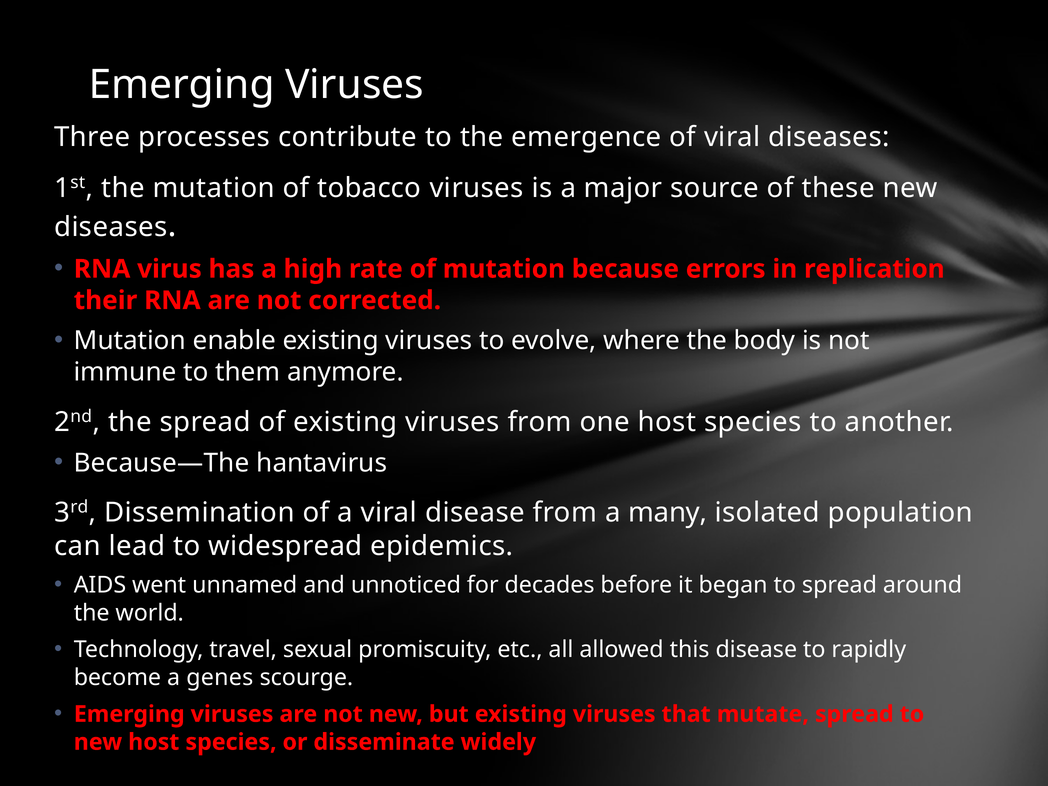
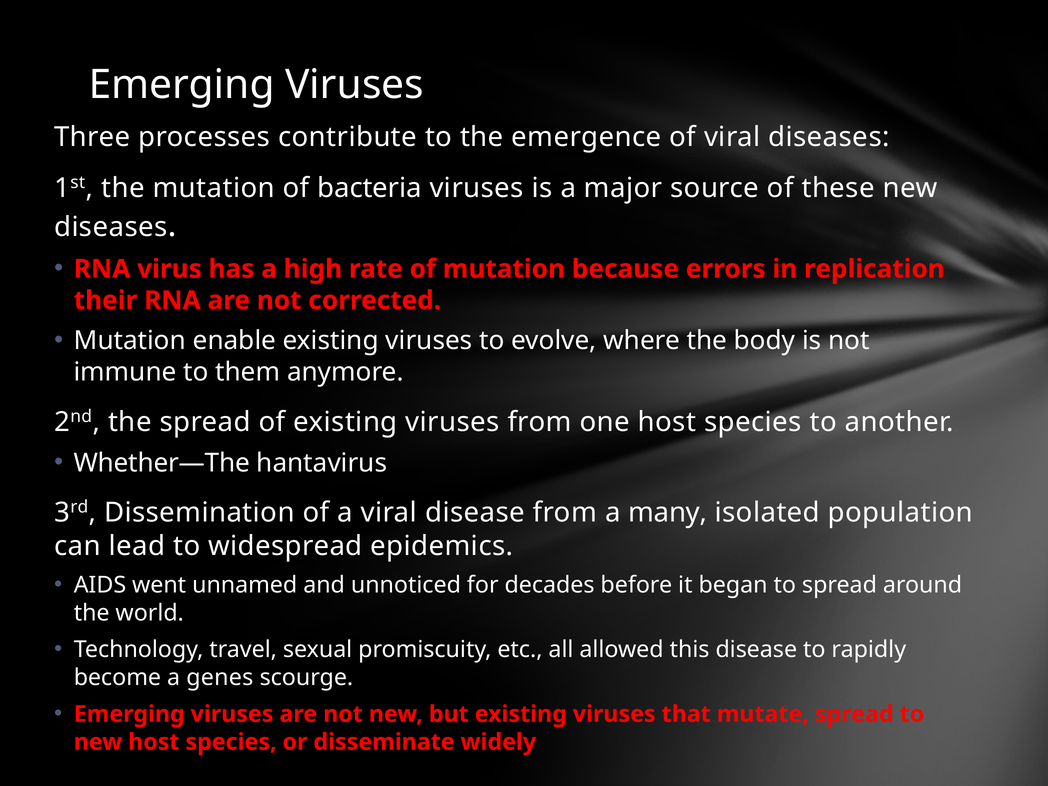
tobacco: tobacco -> bacteria (370, 188)
Because—The: Because—The -> Whether—The (162, 463)
